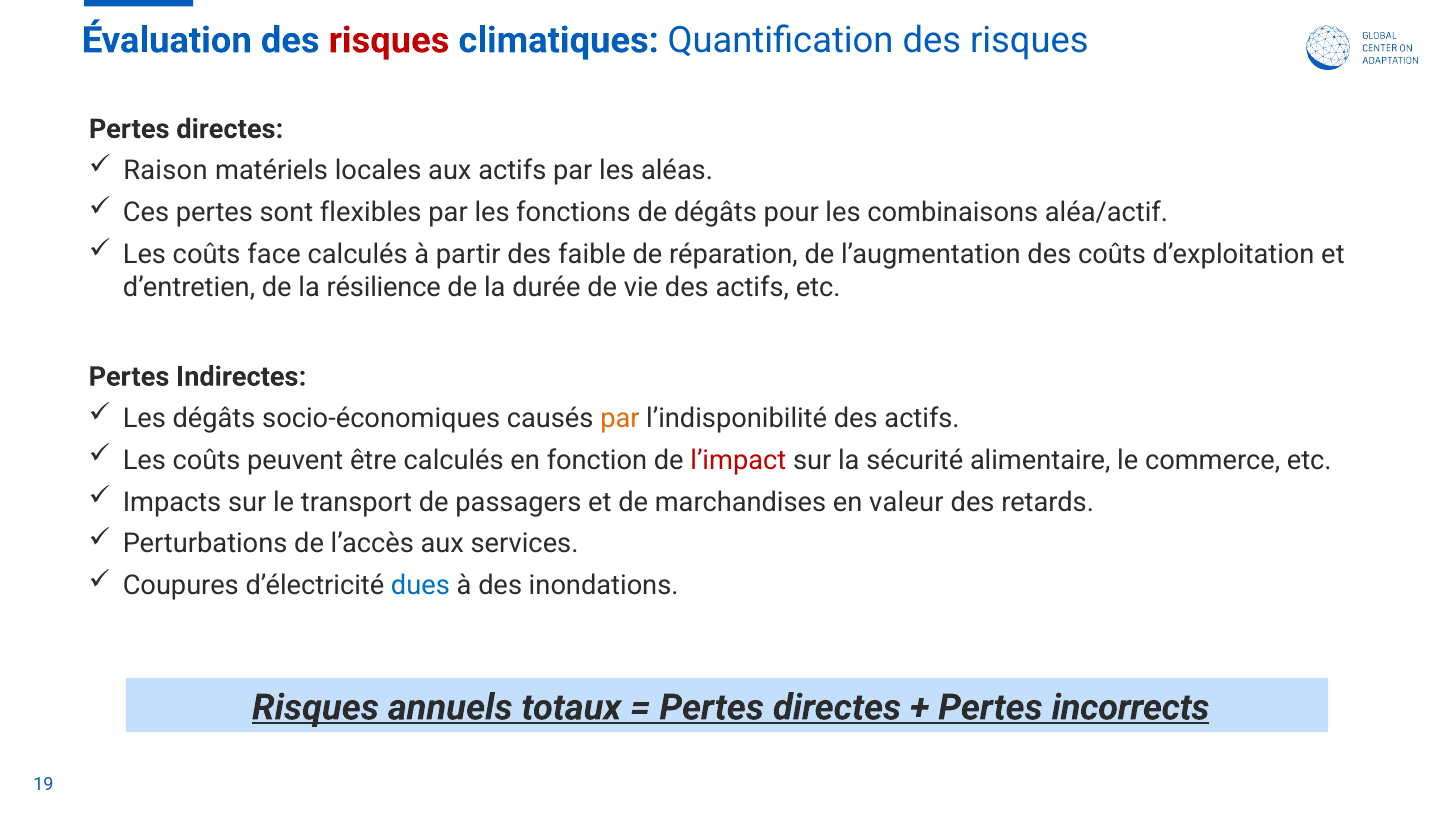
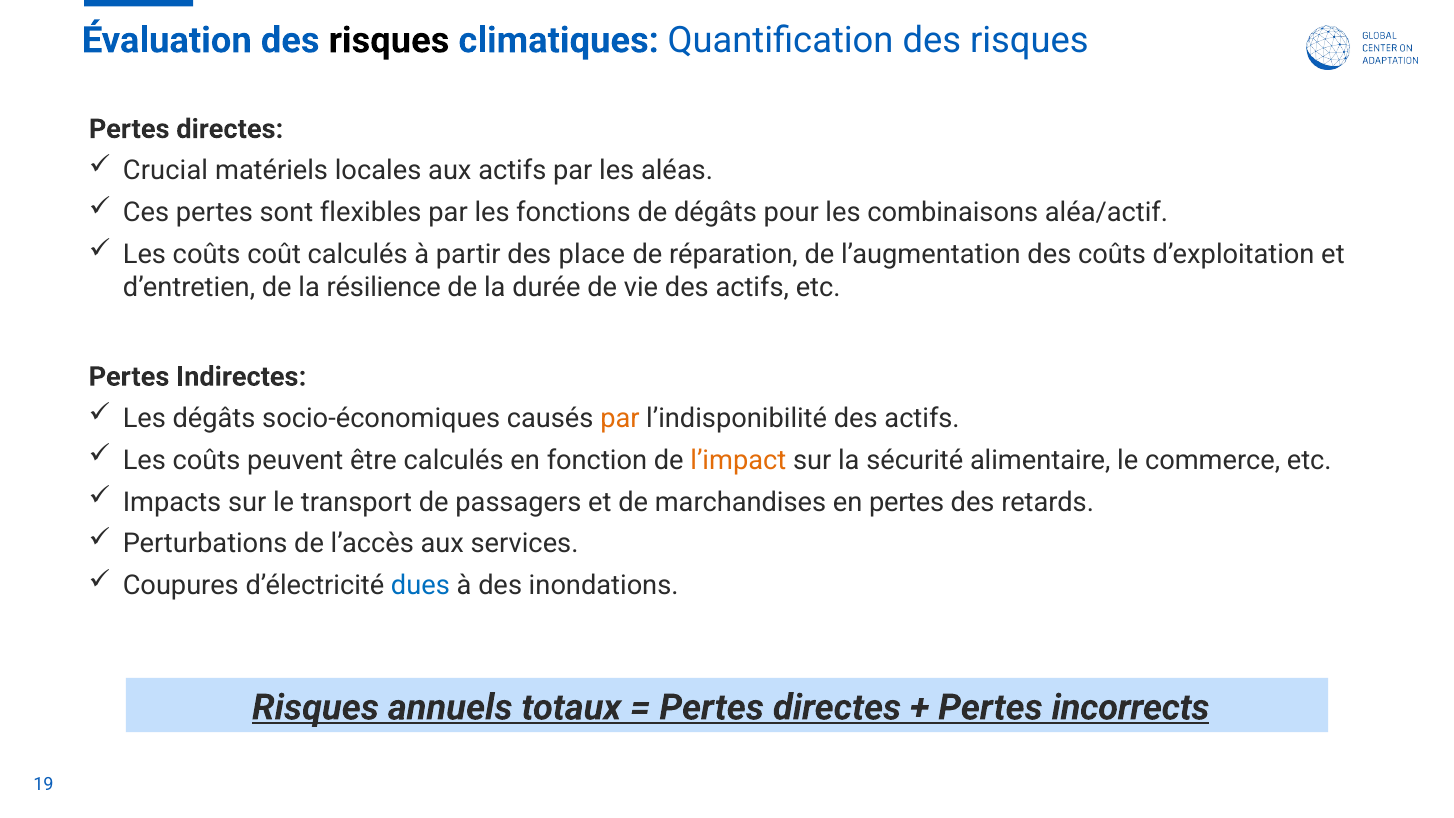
risques colour: red -> black (389, 40)
Raison: Raison -> Crucial (166, 171)
face: face -> coût (274, 254)
faible: faible -> place (592, 254)
l’impact colour: red -> orange (738, 460)
en valeur: valeur -> pertes (907, 502)
